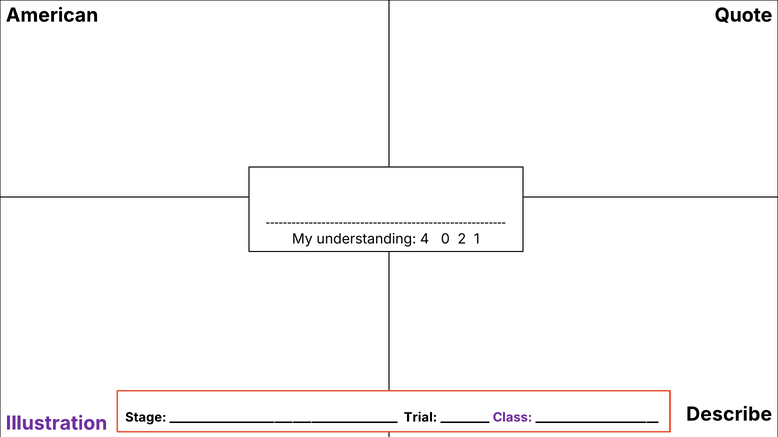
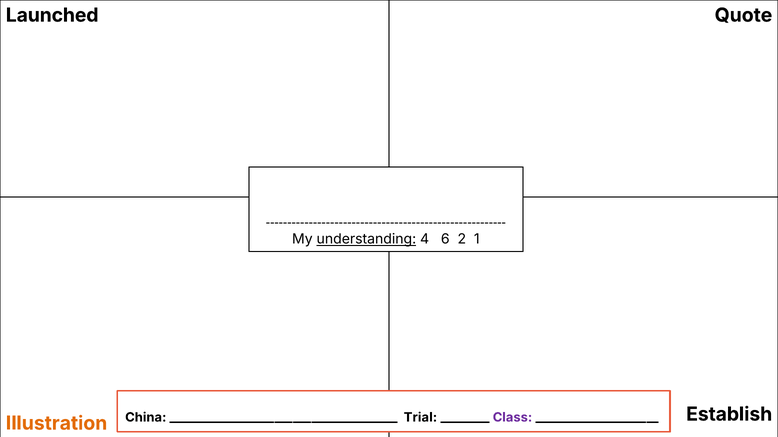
American: American -> Launched (52, 15)
understanding underline: none -> present (366, 240)
0: 0 -> 6 (445, 240)
Describe: Describe -> Establish (729, 415)
Stage: Stage -> China (146, 418)
Illustration colour: purple -> orange (57, 424)
